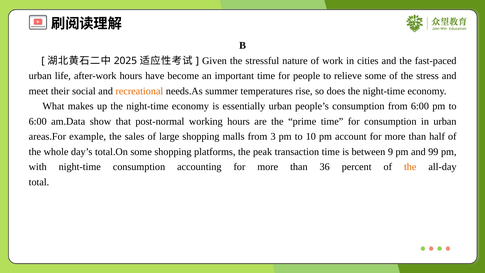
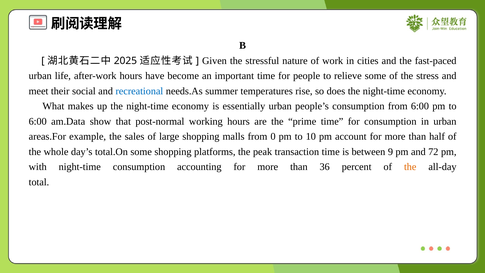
recreational colour: orange -> blue (139, 91)
3: 3 -> 0 (273, 136)
99: 99 -> 72 (433, 152)
